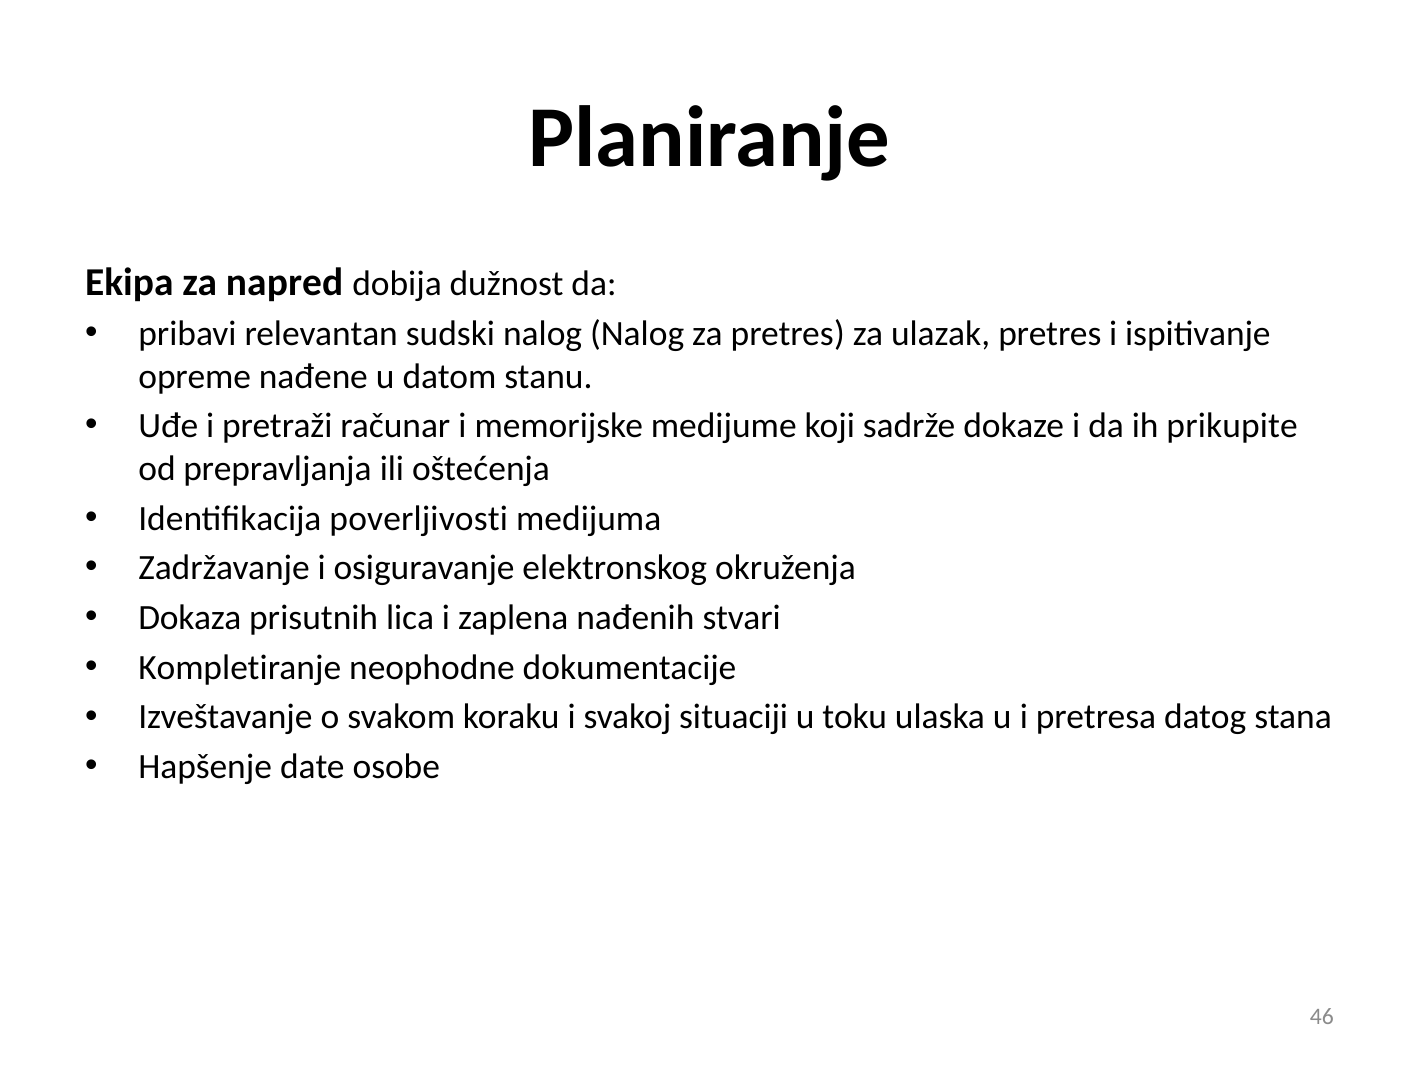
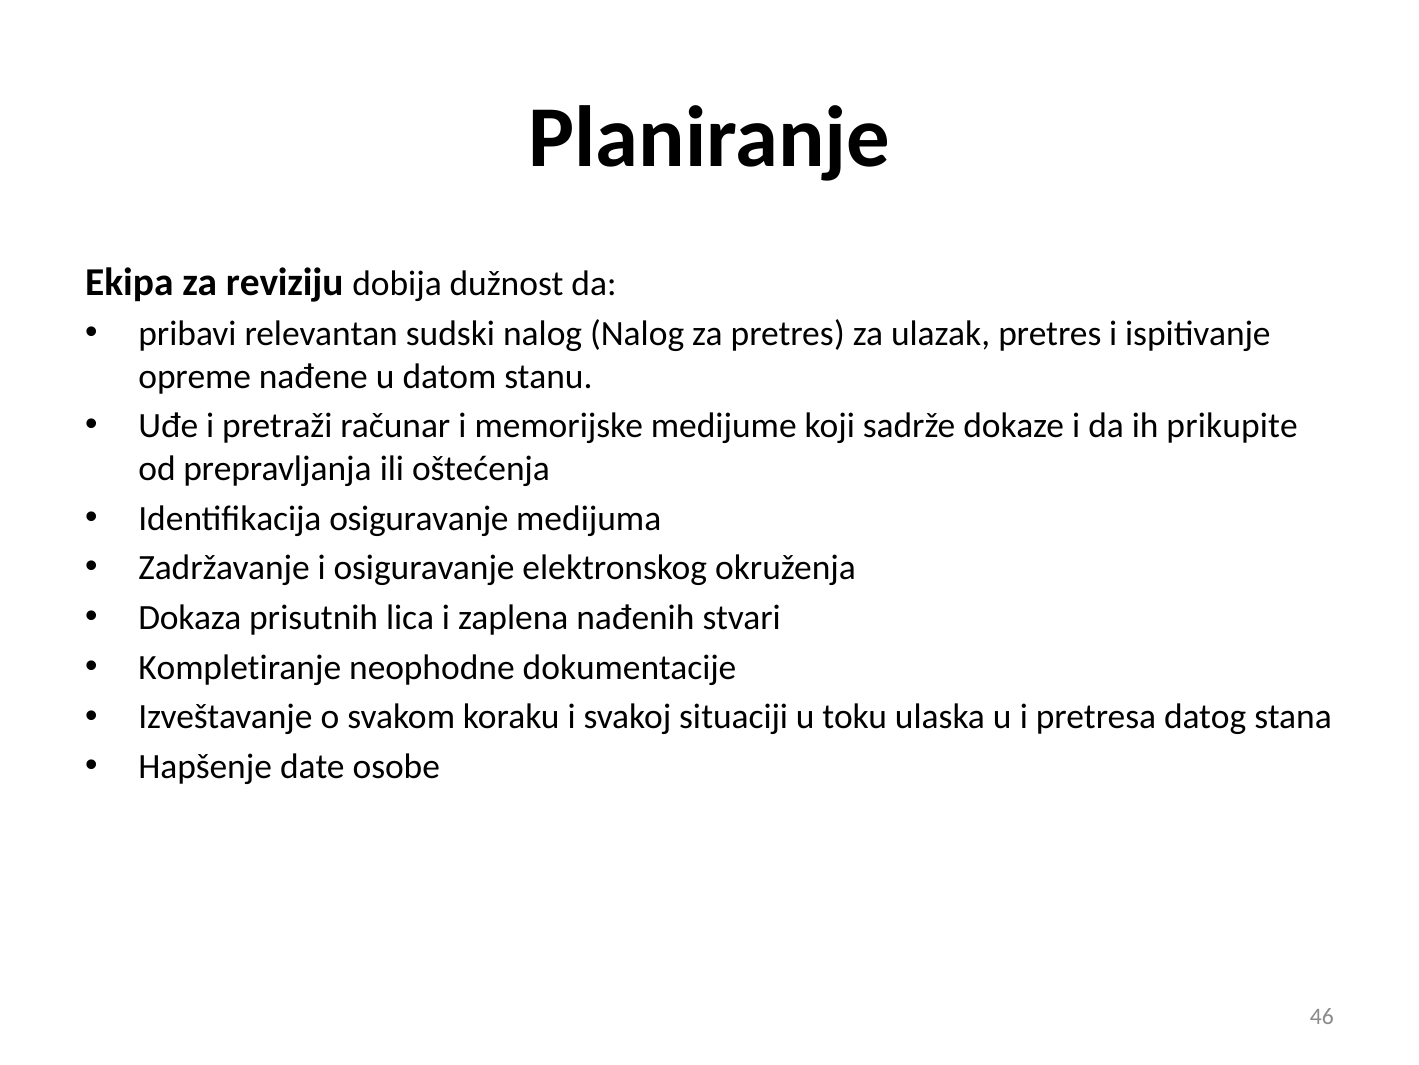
napred: napred -> reviziju (285, 282)
Identifikacija poverljivosti: poverljivosti -> osiguravanje (419, 518)
